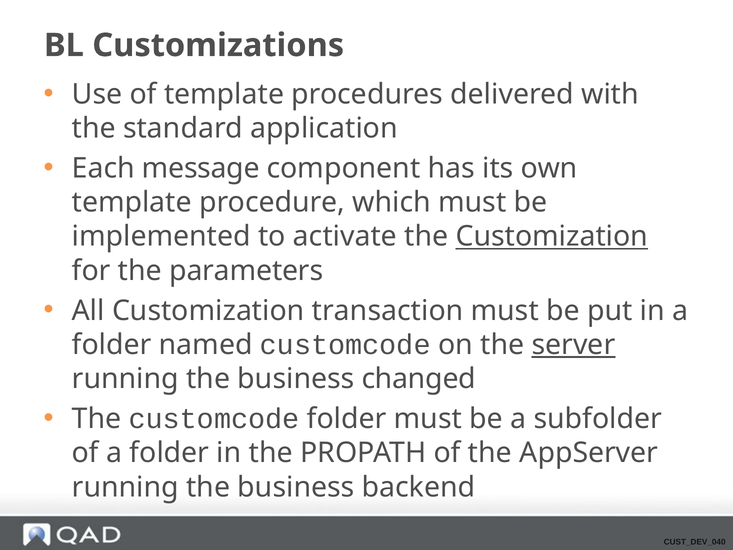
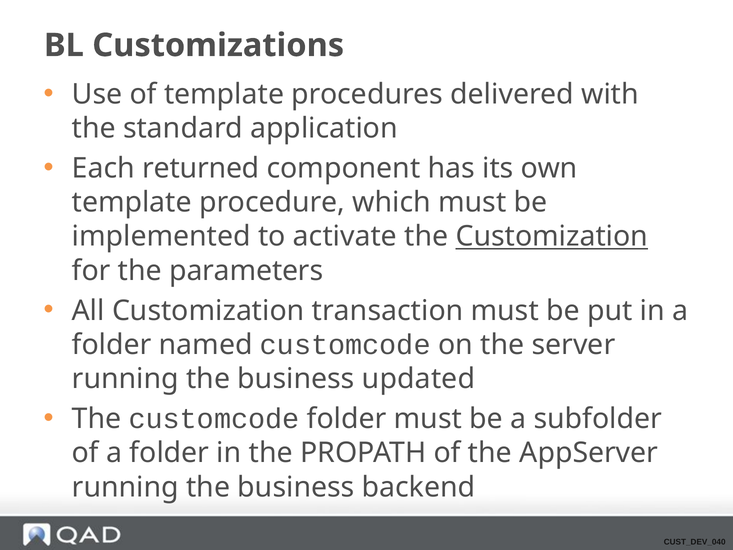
message: message -> returned (201, 168)
server underline: present -> none (573, 345)
changed: changed -> updated (419, 379)
